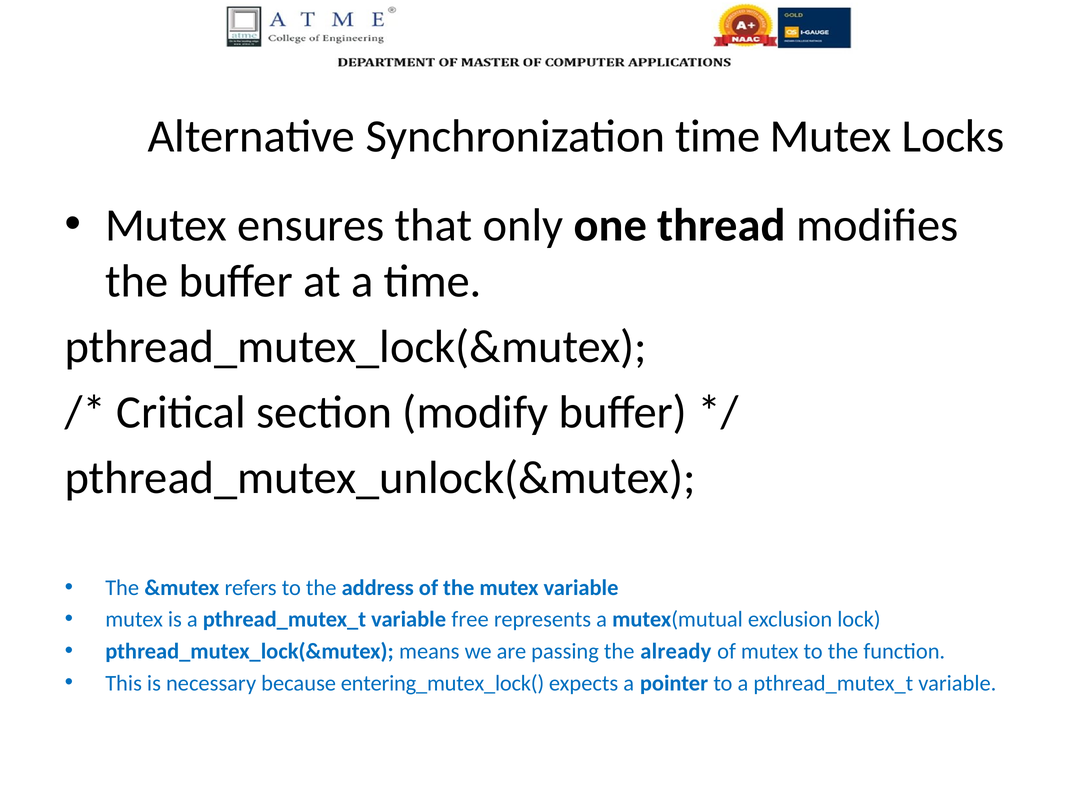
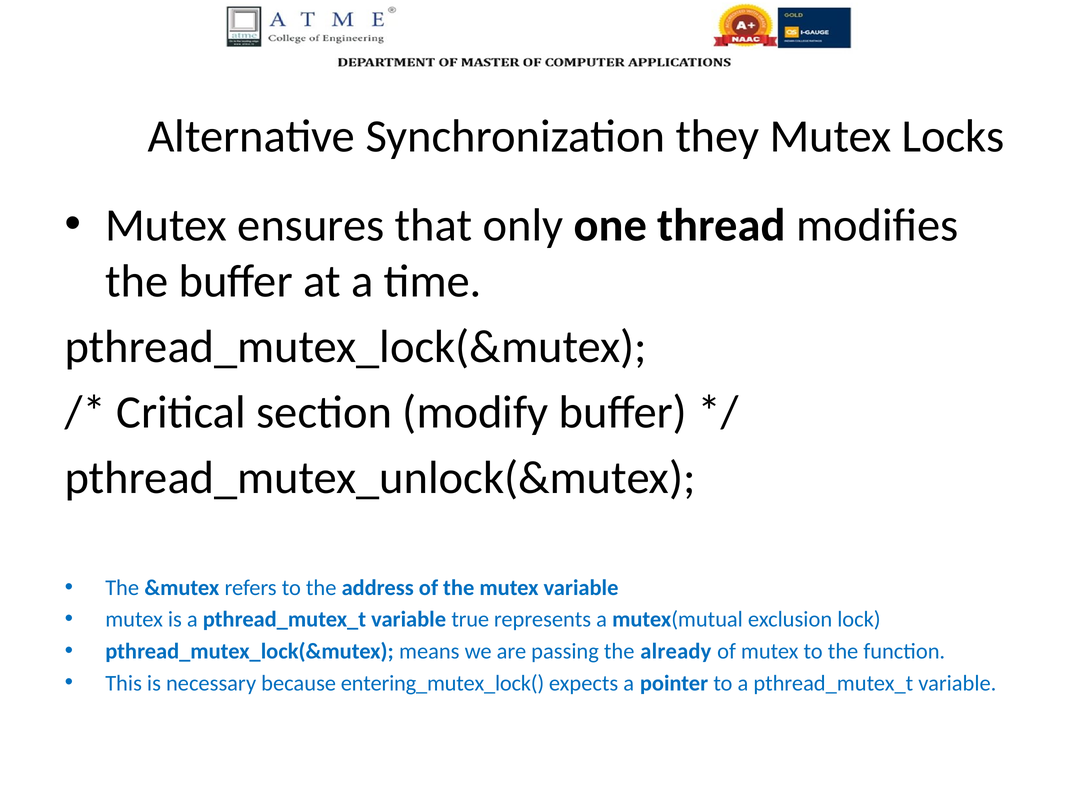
Synchronization time: time -> they (717, 136)
free: free -> true (470, 619)
